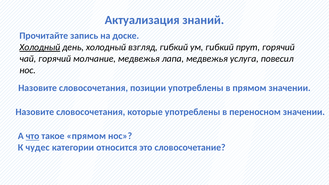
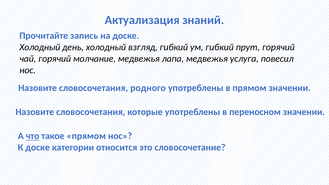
Холодный underline: present -> none (40, 47)
позиции: позиции -> родного (148, 88)
К чудес: чудес -> доске (38, 148)
